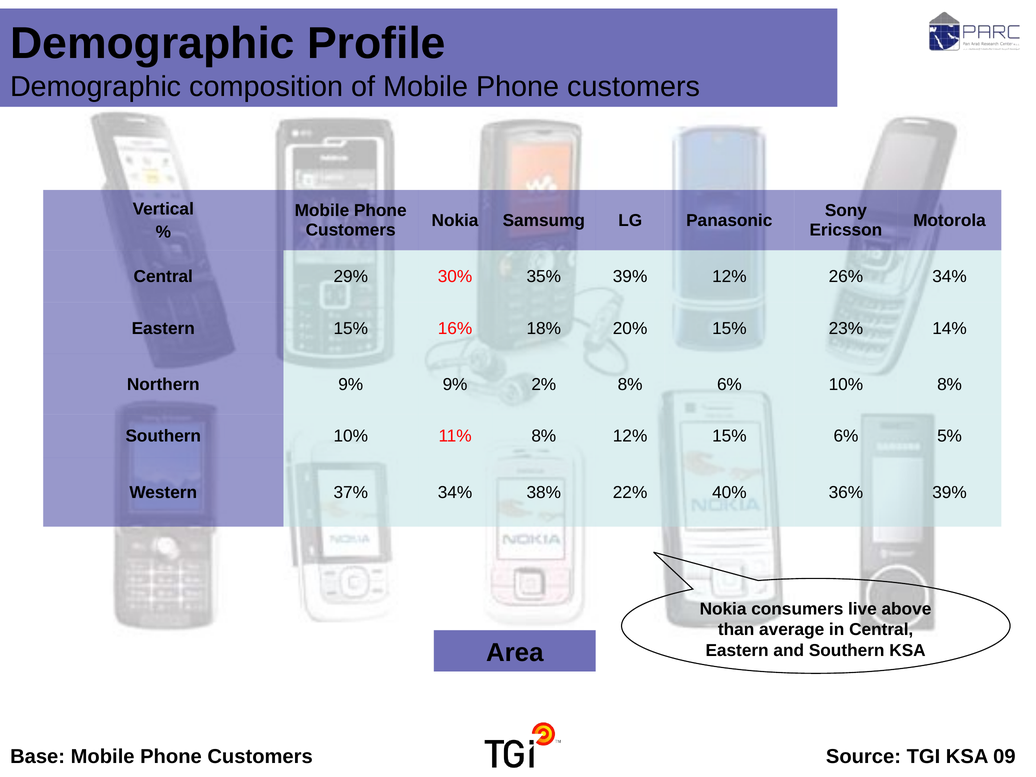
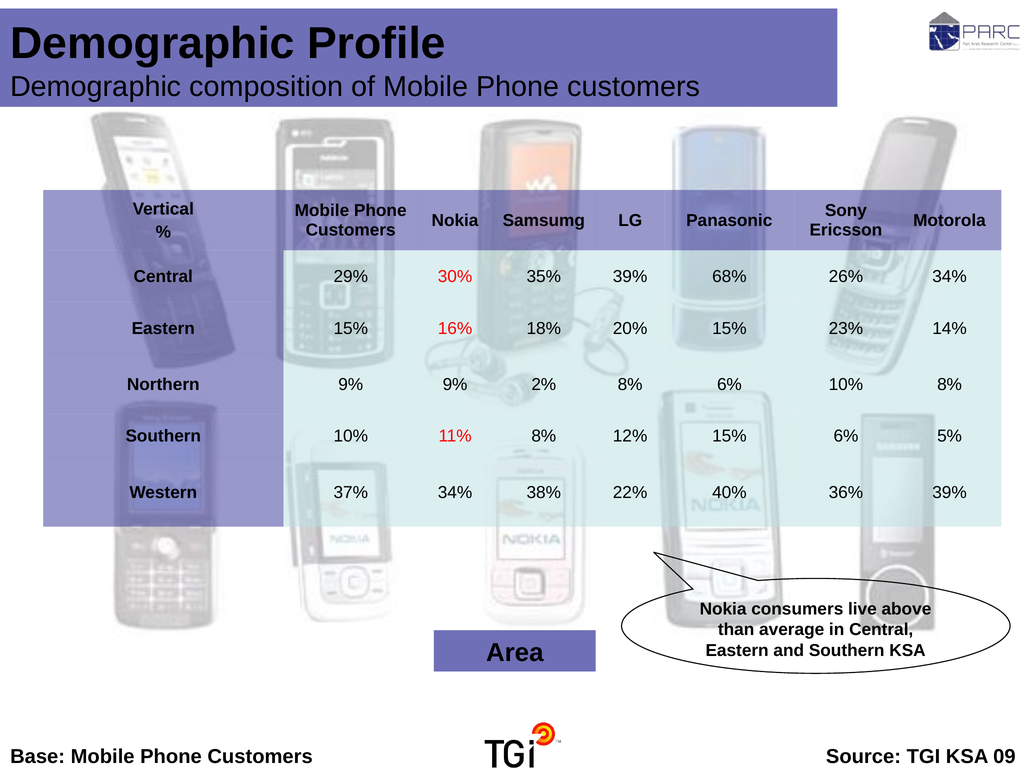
39% 12%: 12% -> 68% (729, 277)
